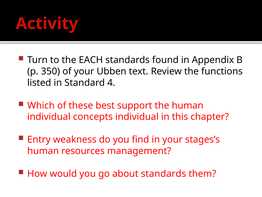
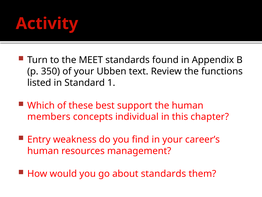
EACH: EACH -> MEET (91, 60)
4: 4 -> 1 (111, 83)
individual: individual -> members (49, 117)
stages’s: stages’s -> career’s (202, 139)
